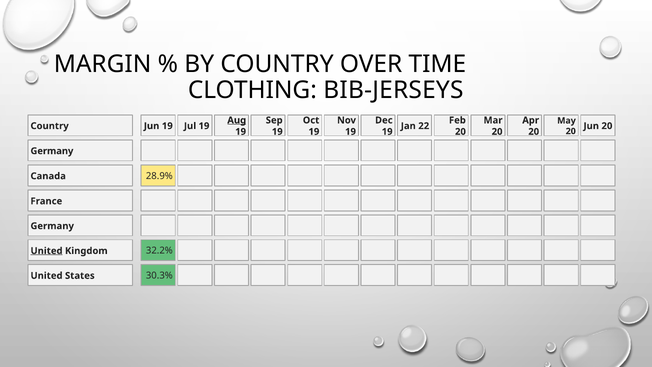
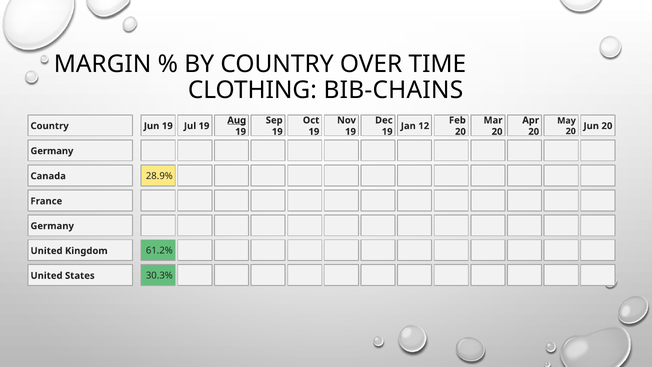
BIB-JERSEYS: BIB-JERSEYS -> BIB-CHAINS (393, 90)
22: 22 -> 12 (424, 126)
32.2%: 32.2% -> 61.2% (159, 251)
United underline: present -> none (47, 251)
